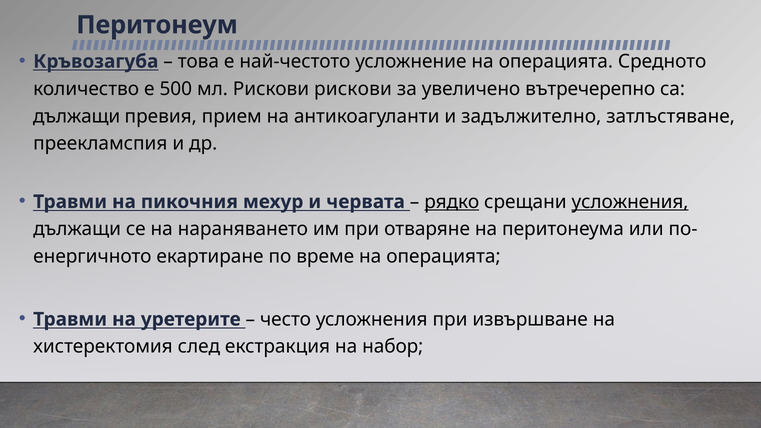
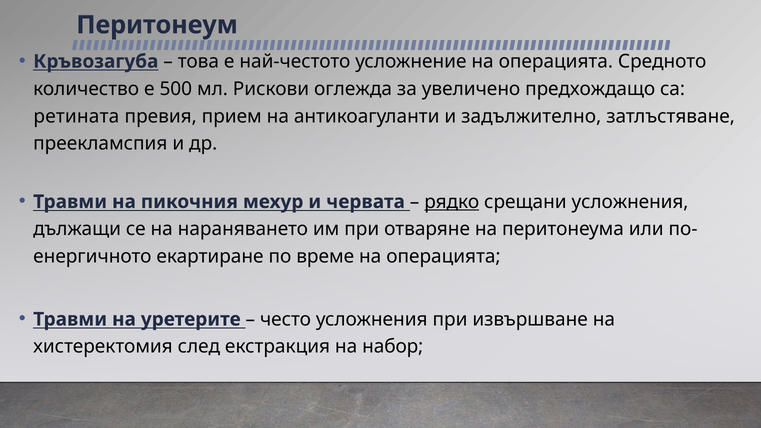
Рискови рискови: рискови -> оглежда (353, 89)
вътречерепно: вътречерепно -> предхождащо (590, 89)
дължащи: дължащи -> ретината (76, 116)
усложнения underline: present -> none (630, 202)
